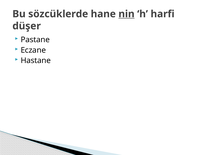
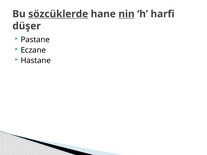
sözcüklerde underline: none -> present (58, 14)
